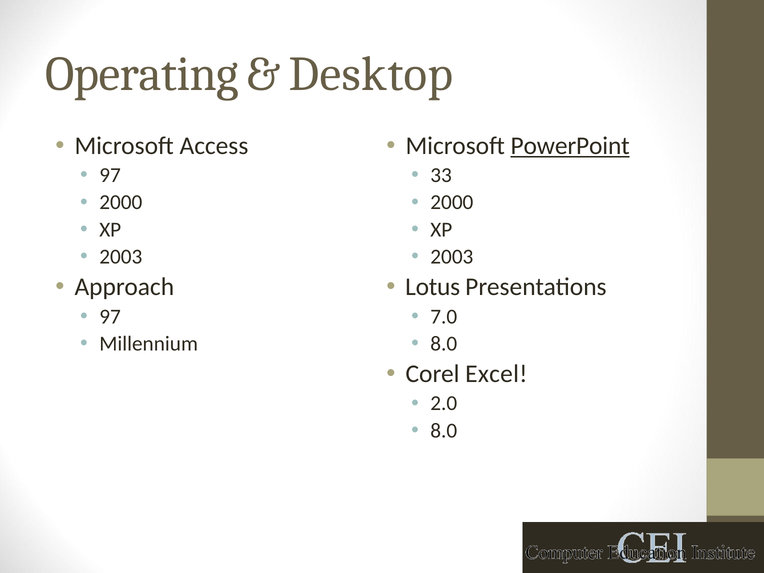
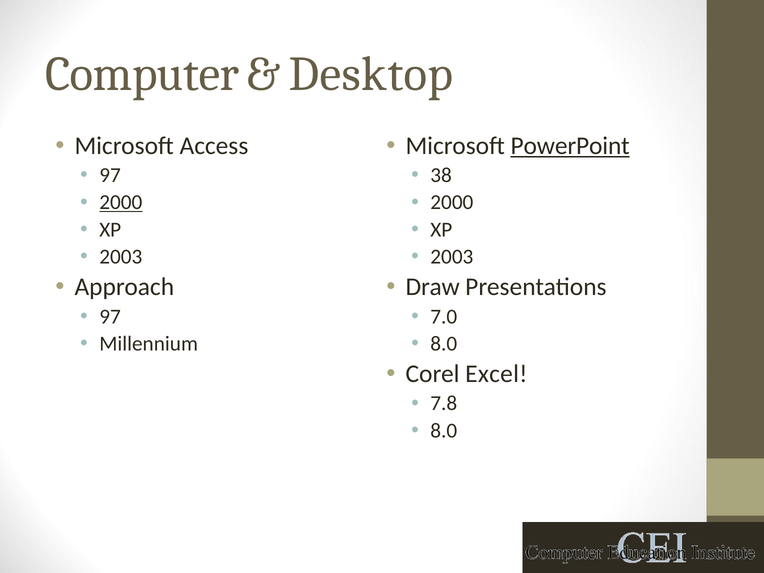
Operating: Operating -> Computer (142, 74)
33: 33 -> 38 (441, 175)
2000 underline: none -> present (121, 202)
Lotus: Lotus -> Draw (433, 287)
2.0: 2.0 -> 7.8 (444, 403)
